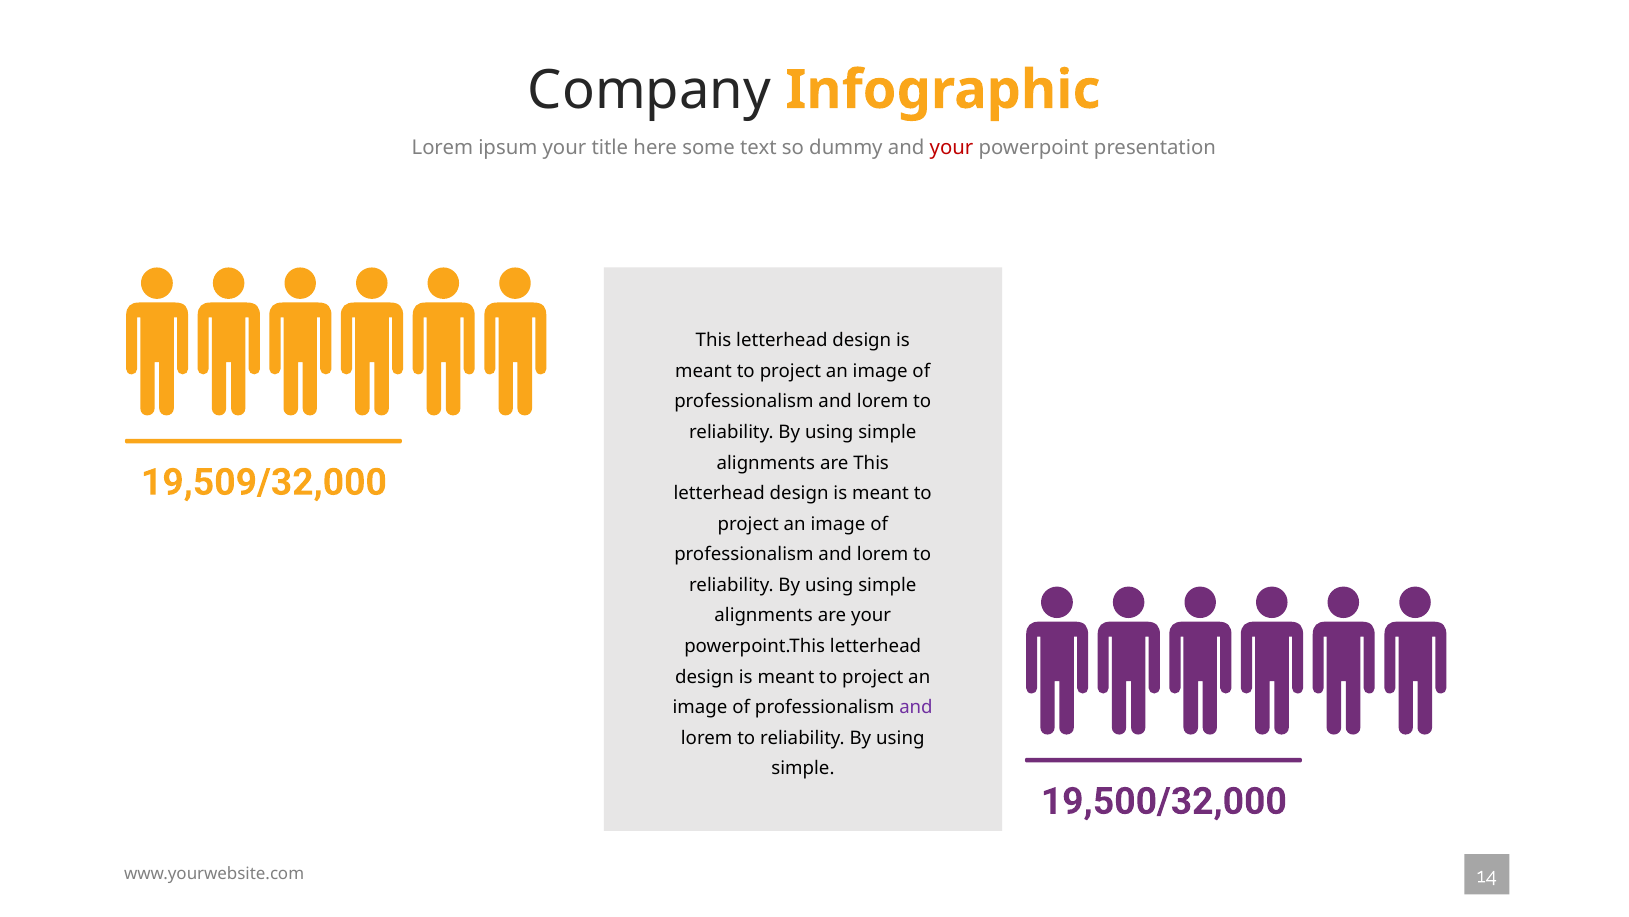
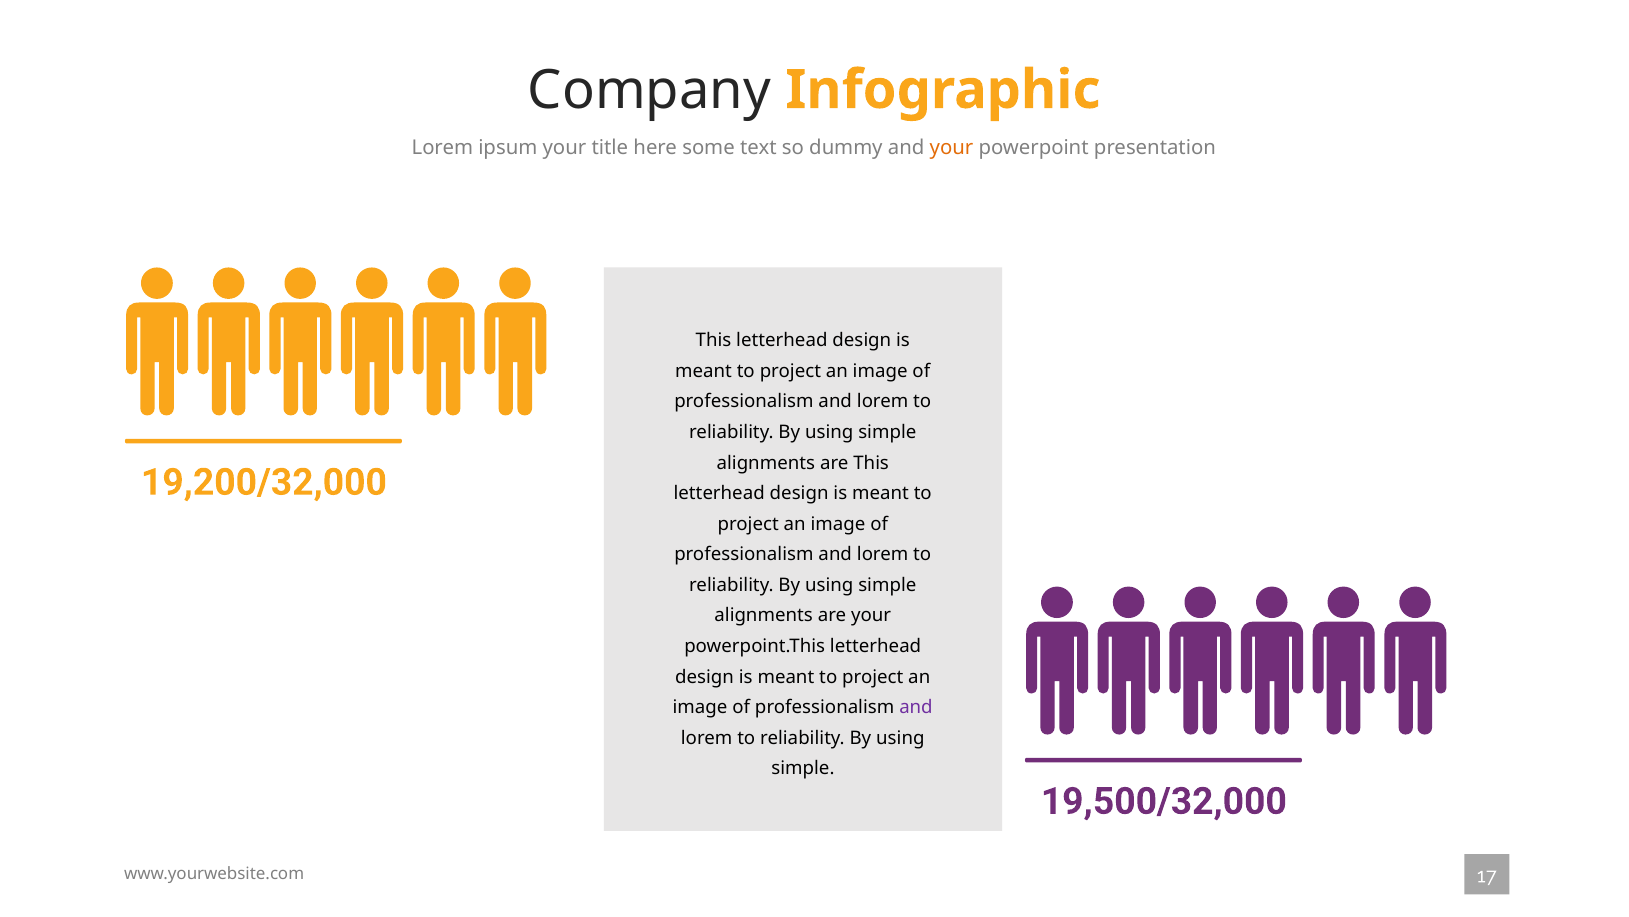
your colour: red -> orange (952, 148)
19,509/32,000: 19,509/32,000 -> 19,200/32,000 (264, 482)
14: 14 -> 17 (1487, 875)
